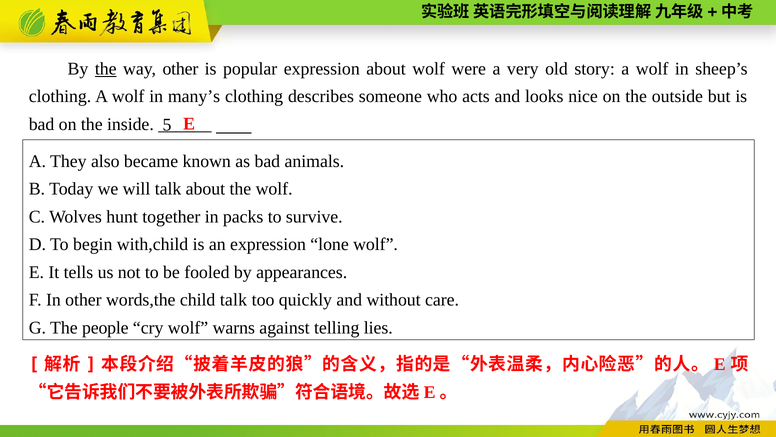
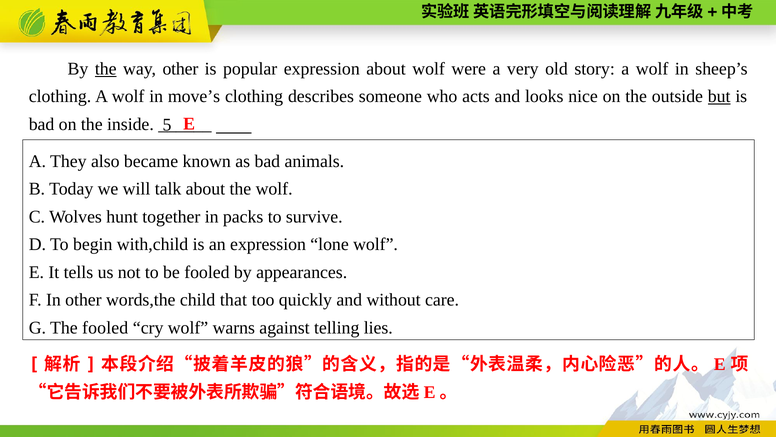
many’s: many’s -> move’s (194, 96)
but underline: none -> present (719, 96)
child talk: talk -> that (233, 300)
The people: people -> fooled (105, 327)
